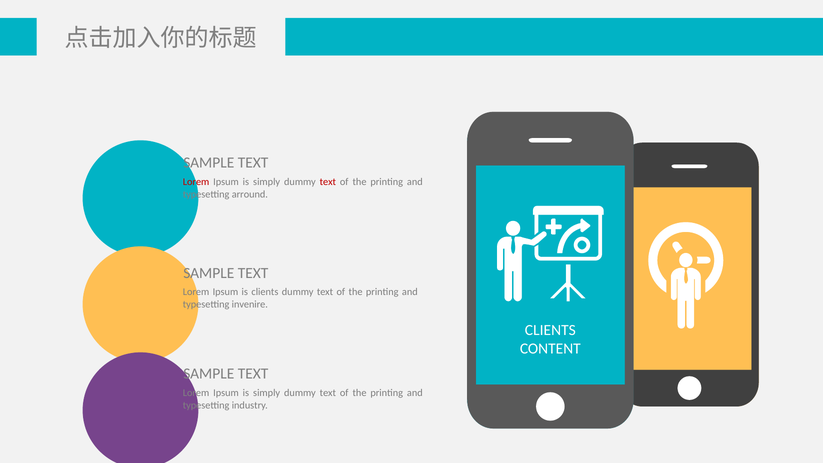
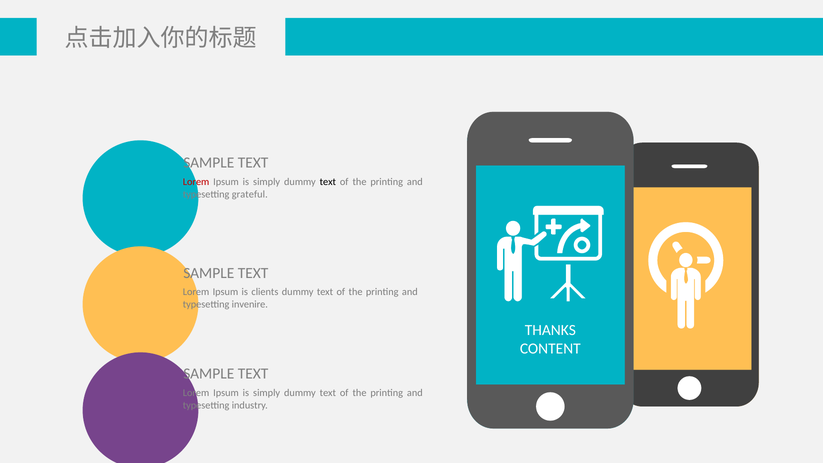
text colour: red -> black (328, 182)
arround: arround -> grateful (250, 194)
CLIENTS: CLIENTS -> THANKS (550, 330)
